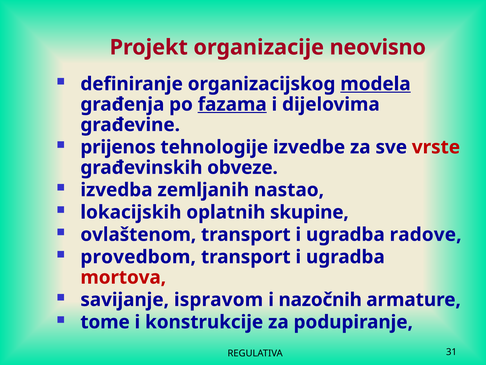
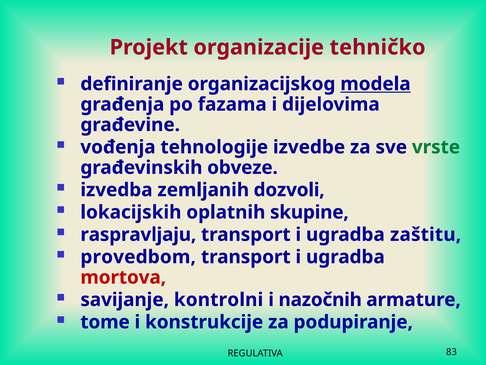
neovisno: neovisno -> tehničko (378, 47)
fazama underline: present -> none (232, 104)
prijenos: prijenos -> vođenja (118, 147)
vrste colour: red -> green (436, 147)
nastao: nastao -> dozvoli (289, 190)
ovlaštenom: ovlaštenom -> raspravljaju (138, 234)
radove: radove -> zaštitu (426, 234)
ispravom: ispravom -> kontrolni (219, 299)
31: 31 -> 83 (451, 351)
